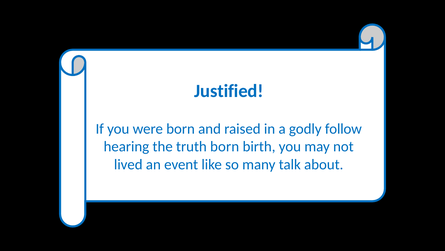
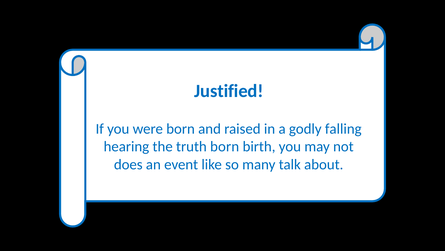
follow: follow -> falling (343, 128)
lived: lived -> does (128, 164)
